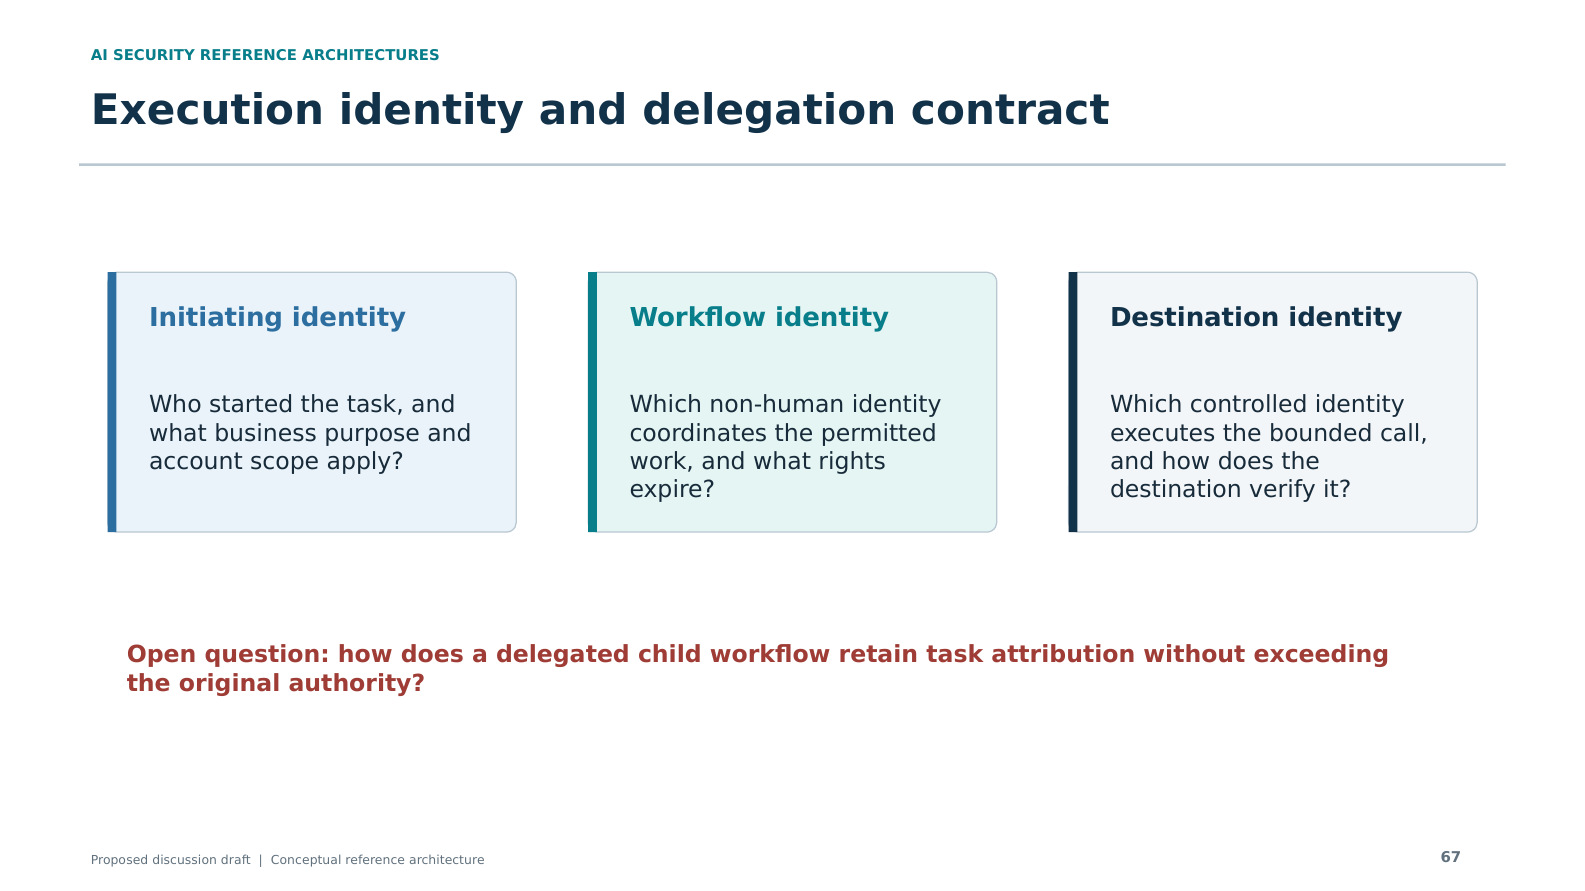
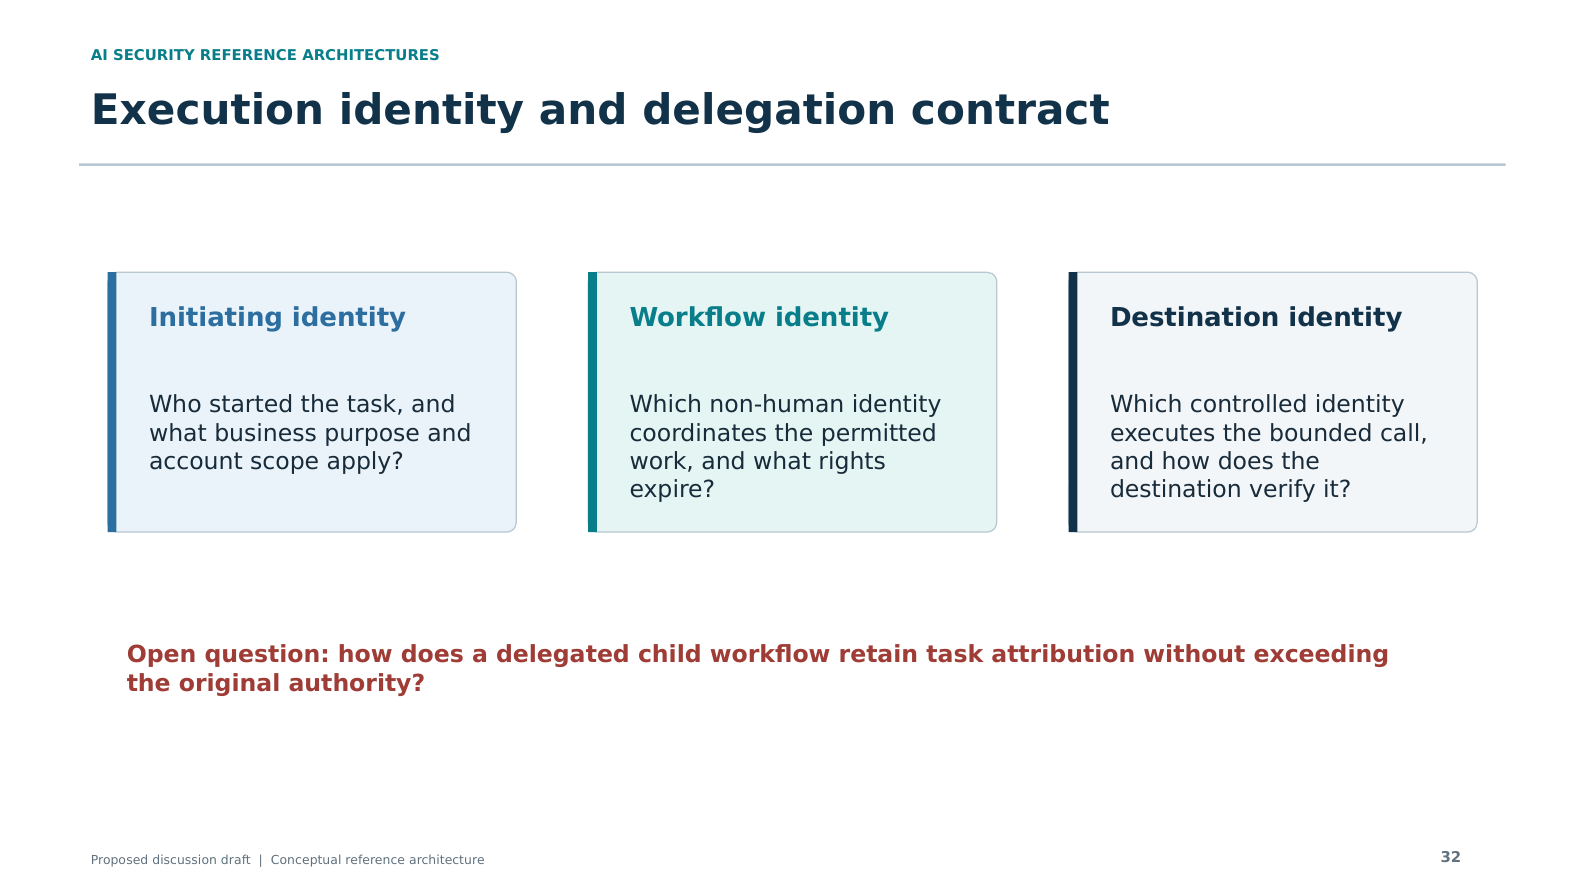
67: 67 -> 32 (1451, 858)
